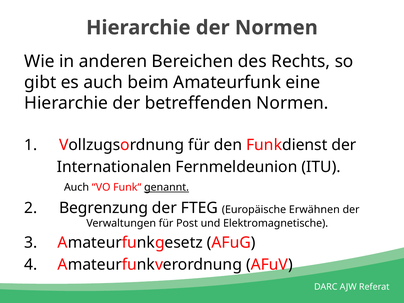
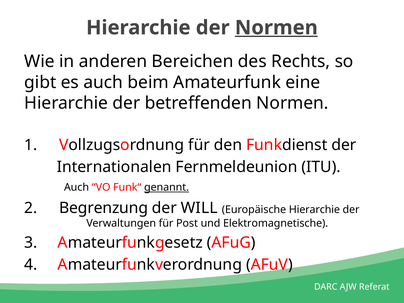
Normen underline: none -> present (276, 28)
FTEG: FTEG -> WILL (199, 208)
Europäische Erwähnen: Erwähnen -> Hierarchie (314, 209)
